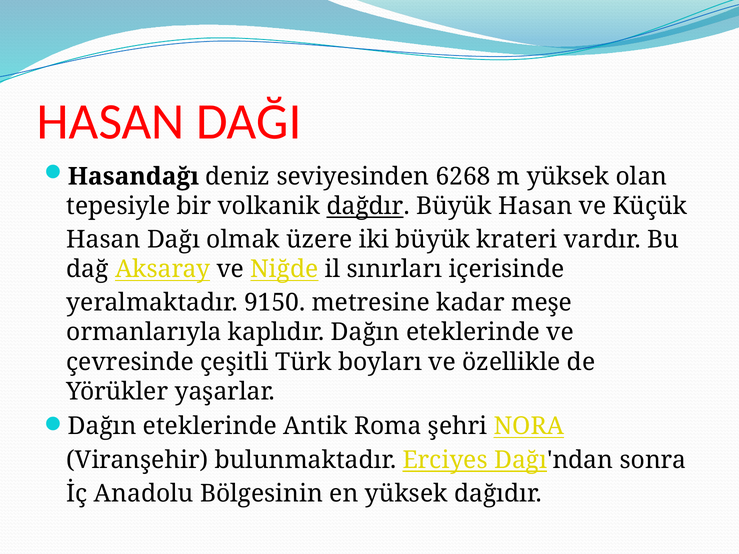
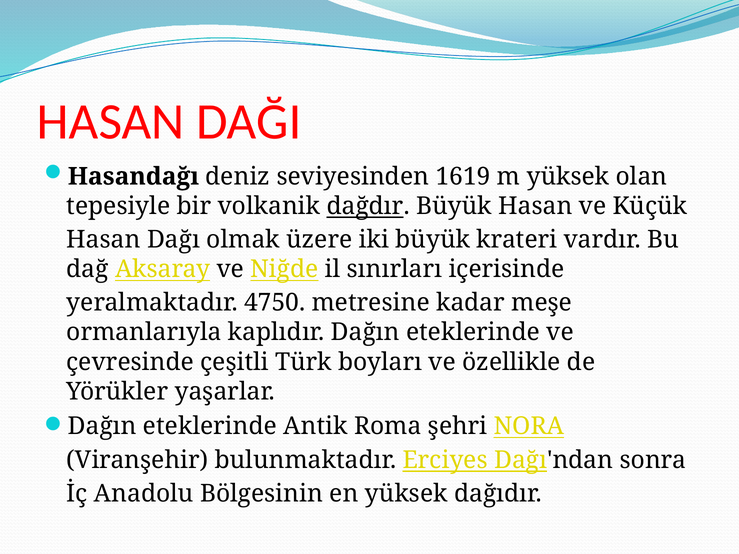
6268: 6268 -> 1619 (463, 177)
9150: 9150 -> 4750 (275, 303)
